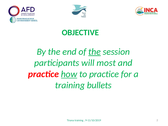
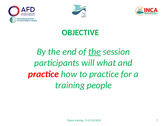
most: most -> what (106, 63)
how underline: present -> none (69, 74)
bullets: bullets -> people (99, 85)
